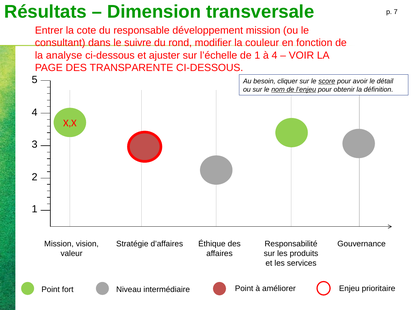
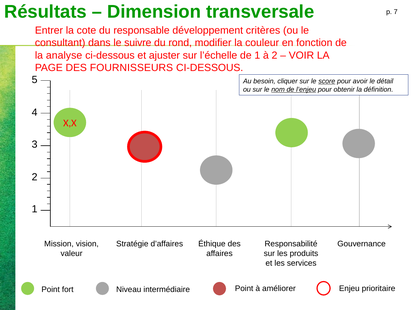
développement mission: mission -> critères (263, 30)
à 4: 4 -> 2 (274, 55)
TRANSPARENTE: TRANSPARENTE -> FOURNISSEURS (131, 68)
